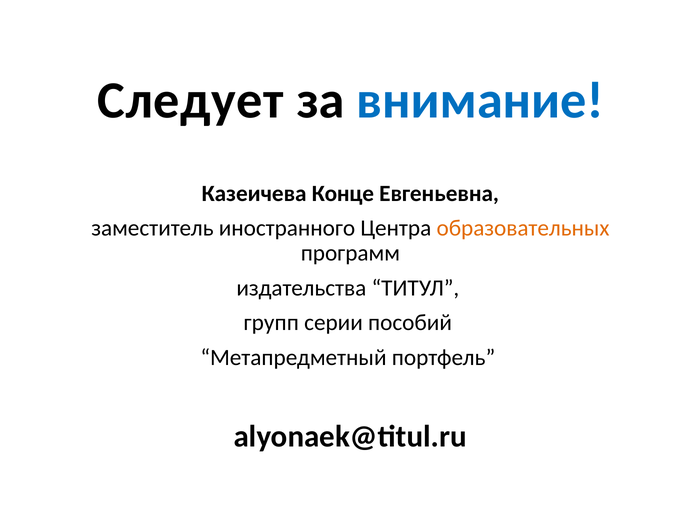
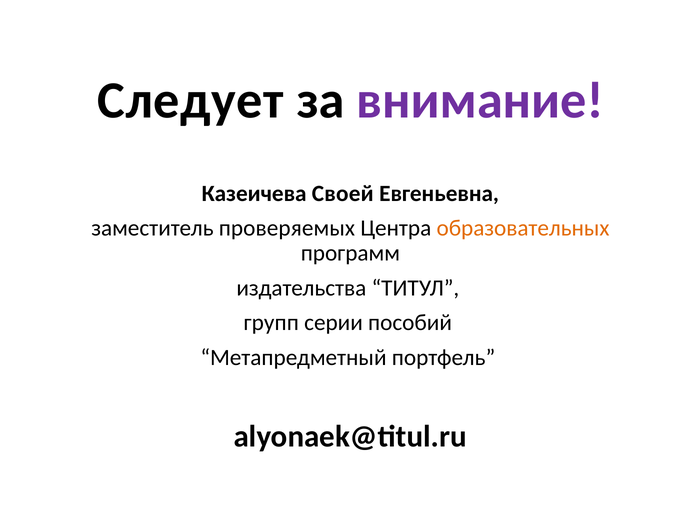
внимание colour: blue -> purple (480, 101)
Конце: Конце -> Своей (343, 193)
иностранного: иностранного -> проверяемых (287, 228)
